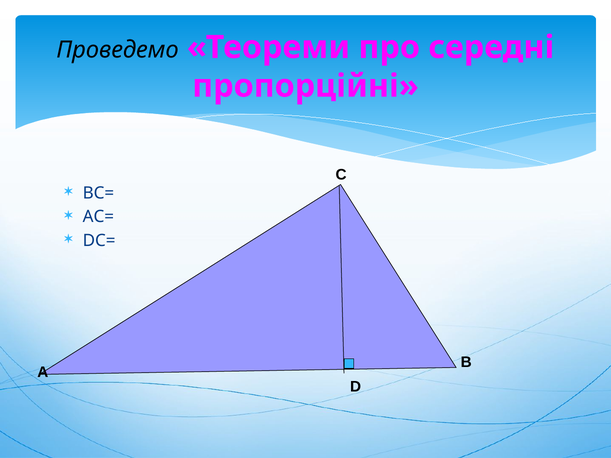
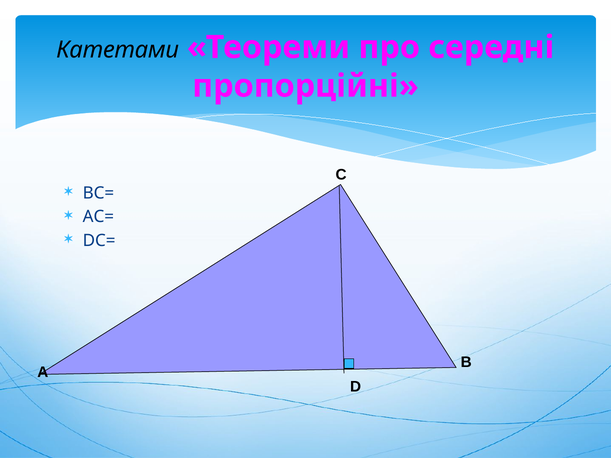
Проведемо: Проведемо -> Катетами (118, 50)
